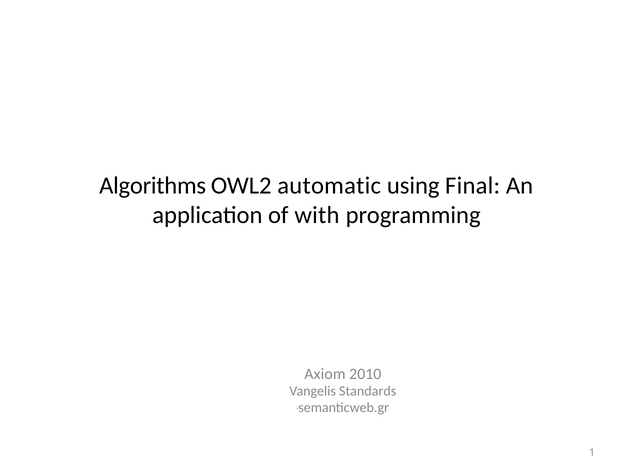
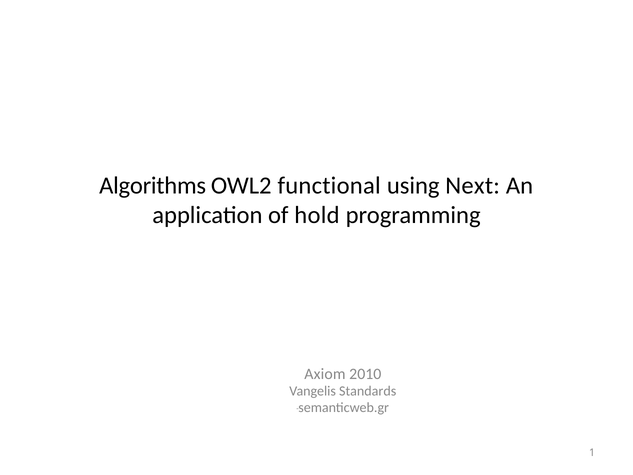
automatic: automatic -> functional (329, 185)
Final: Final -> Next (473, 185)
with: with -> hold (317, 215)
